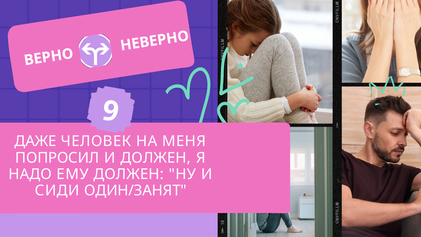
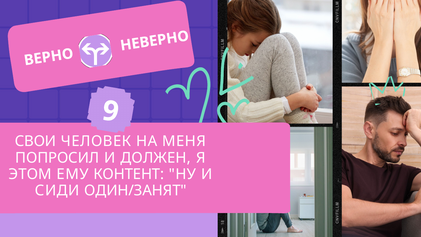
ДАЖЕ: ДАЖЕ -> СВОИ (36, 141)
НАДО: НАДО -> ЭТОМ (30, 174)
ЕМУ ДОЛЖЕН: ДОЛЖЕН -> КОНТЕНТ (129, 174)
